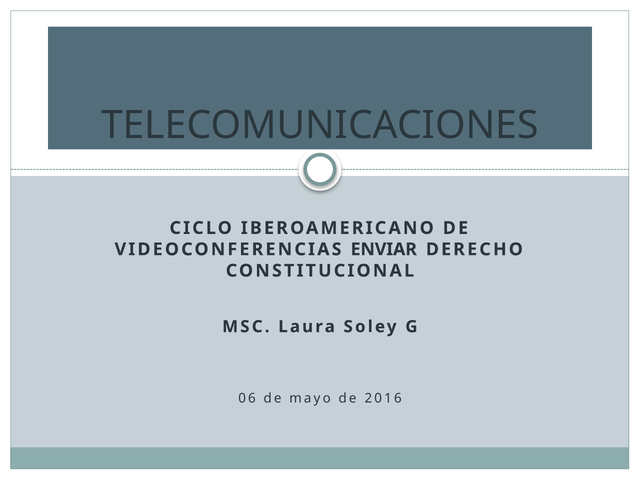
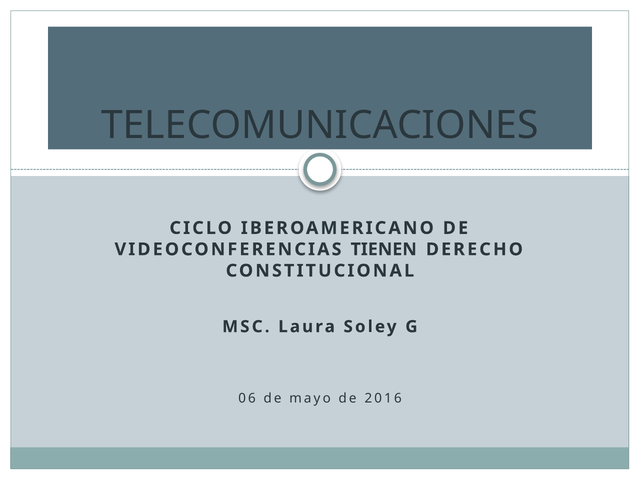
ENVIAR: ENVIAR -> TIENEN (384, 249)
